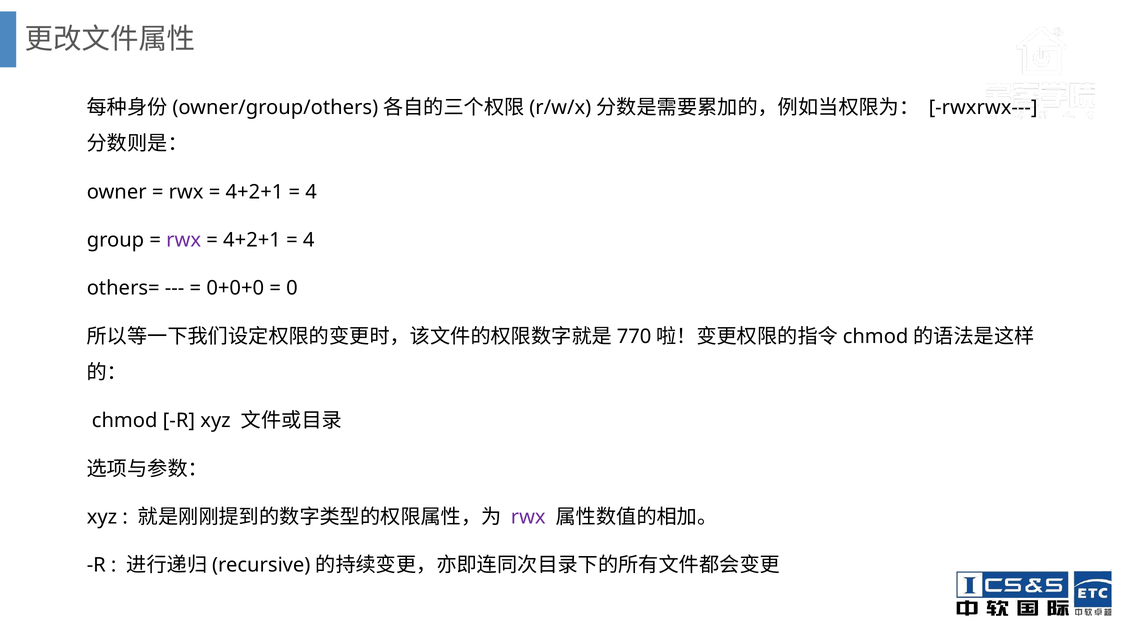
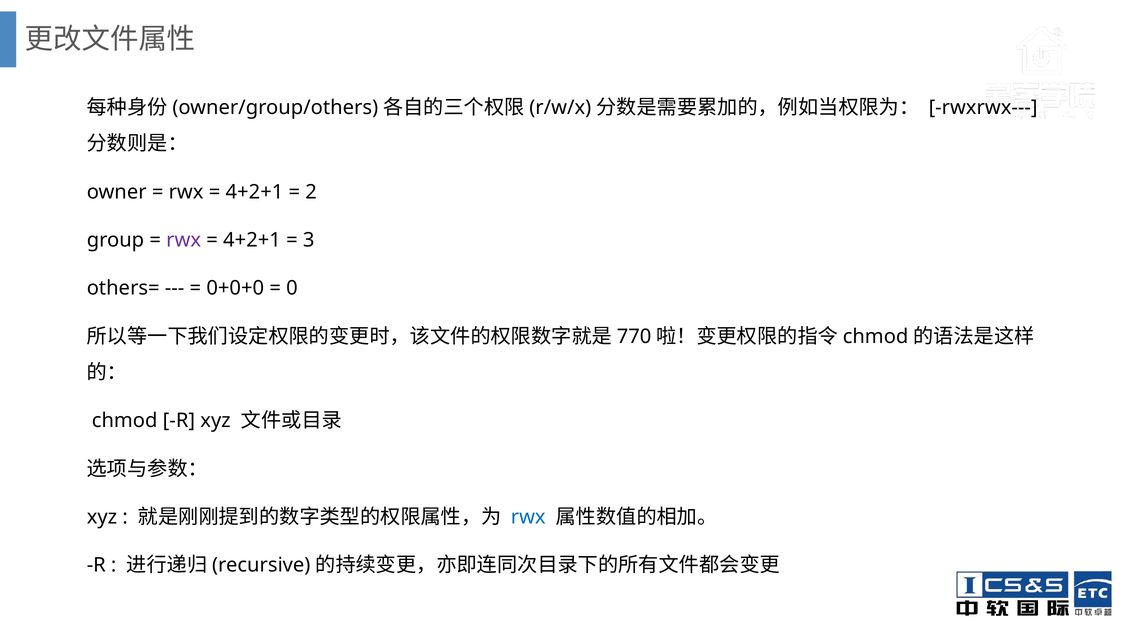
4: 4 -> 2 (311, 192)
4: 4 -> 3 (309, 240)
rwx colour: purple -> blue (528, 517)
